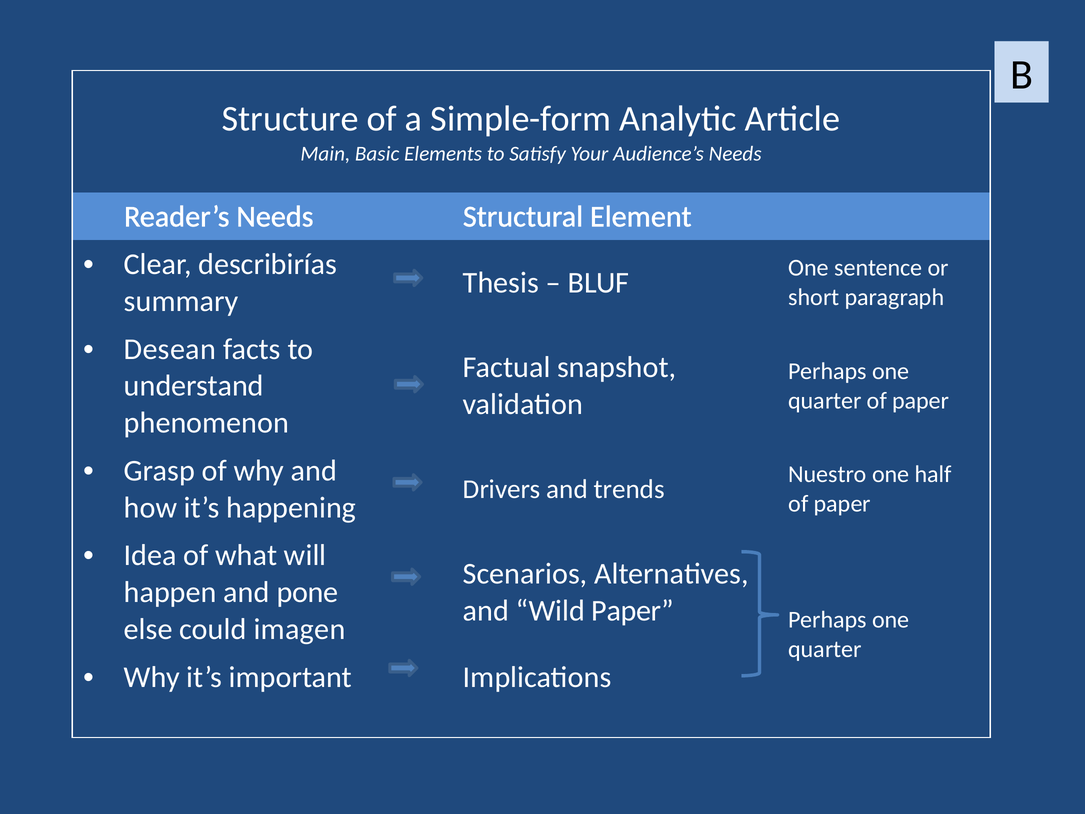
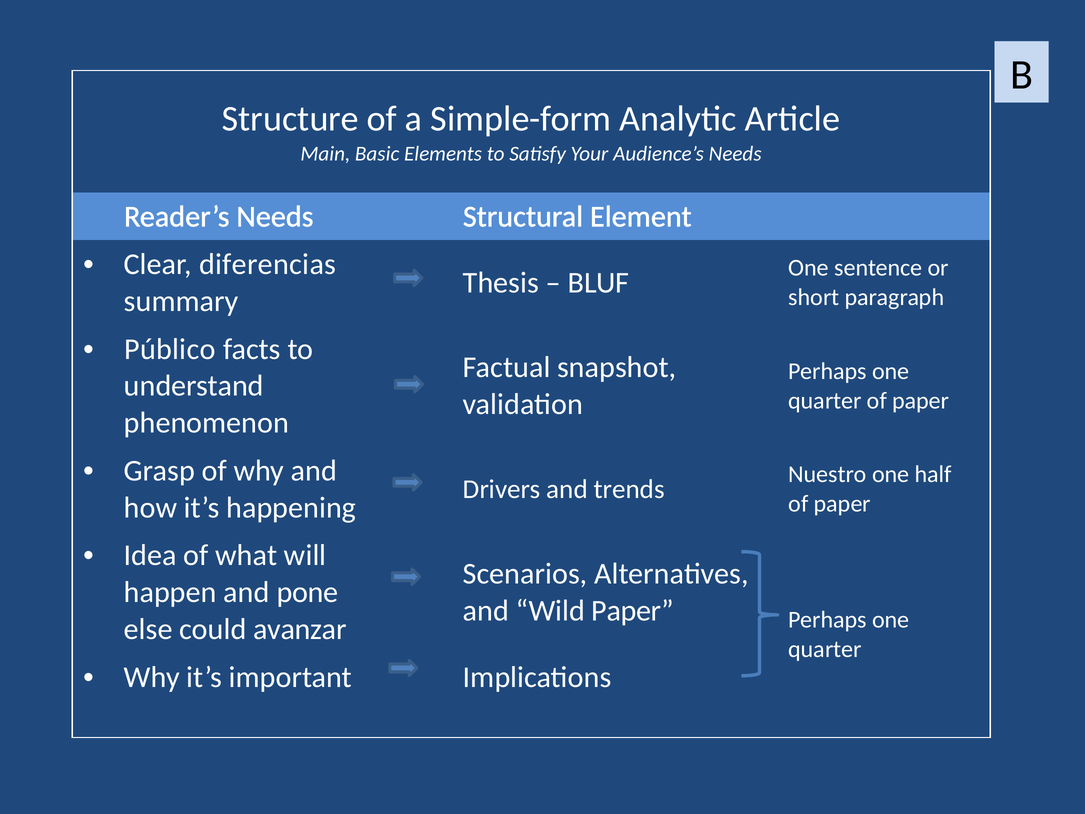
describirías: describirías -> diferencias (268, 264)
Desean: Desean -> Público (170, 349)
imagen: imagen -> avanzar (300, 629)
